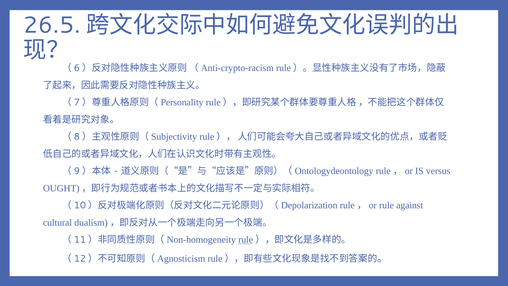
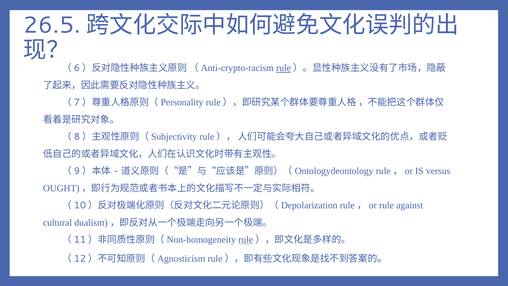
rule underline: none -> present (284, 68)
